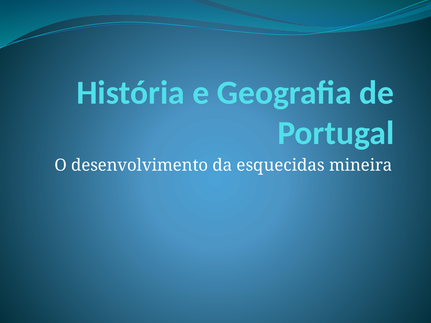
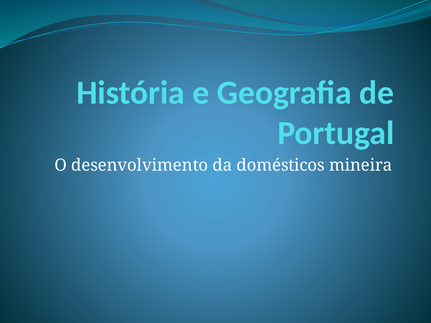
esquecidas: esquecidas -> domésticos (281, 165)
